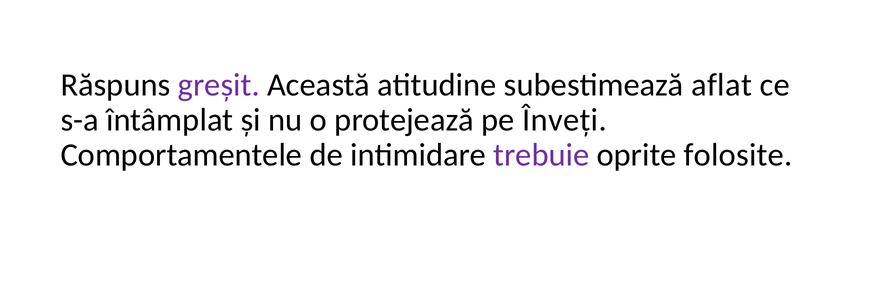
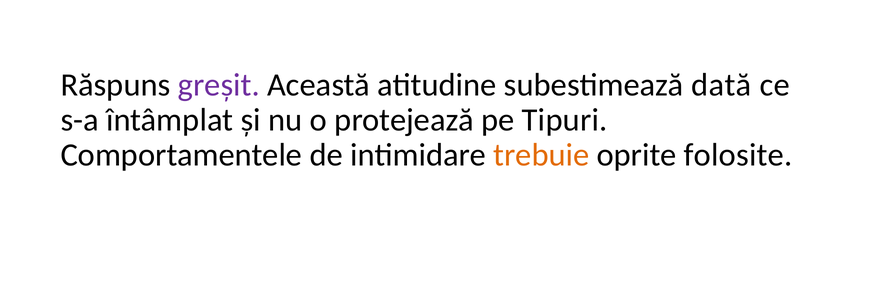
aflat: aflat -> dată (722, 85)
Înveți: Înveți -> Tipuri (565, 120)
trebuie colour: purple -> orange (541, 155)
